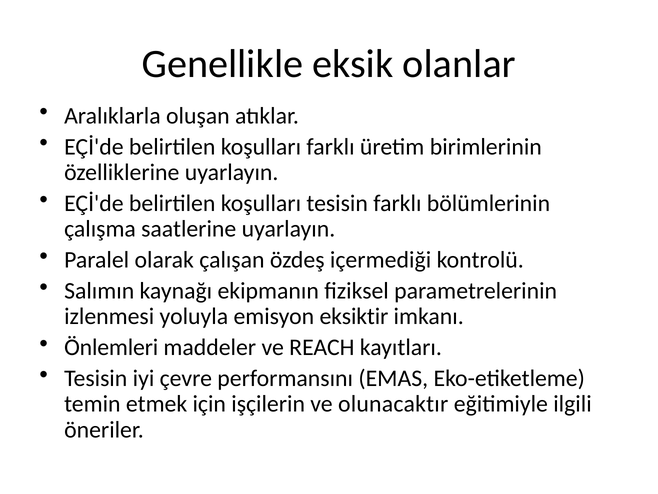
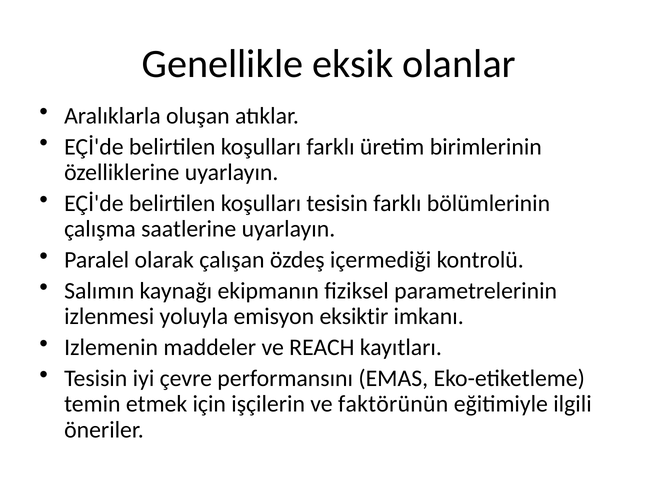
Önlemleri: Önlemleri -> Izlemenin (111, 347)
olunacaktır: olunacaktır -> faktörünün (393, 404)
